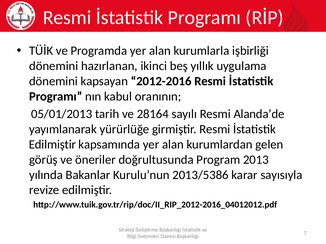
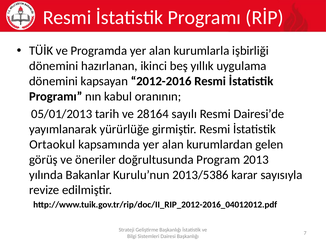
Alanda’de: Alanda’de -> Dairesi’de (259, 114)
Edilmiştir: Edilmiştir -> Ortaokul (52, 145)
